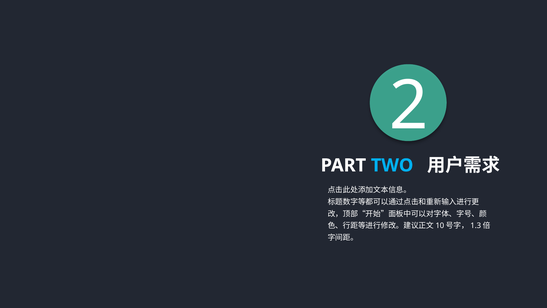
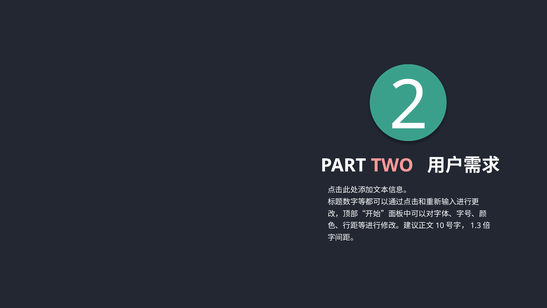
TWO colour: light blue -> pink (392, 165)
